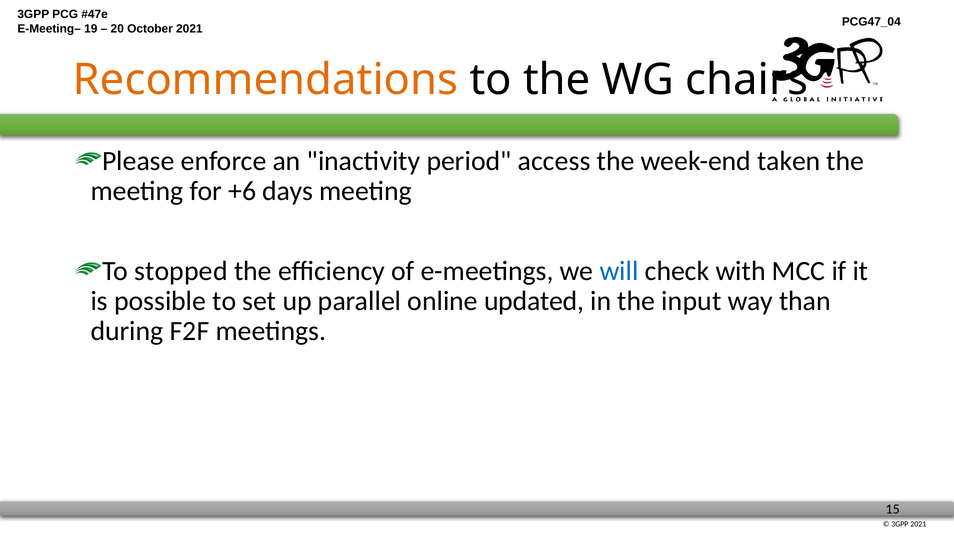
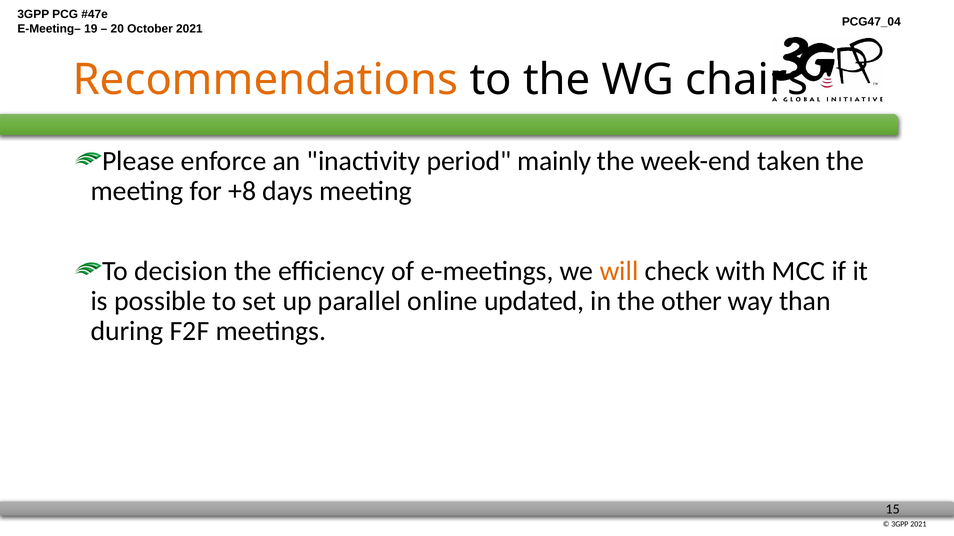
access: access -> mainly (554, 161)
+6: +6 -> +8 (242, 191)
stopped: stopped -> decision (181, 271)
will colour: blue -> orange (619, 271)
input: input -> other (692, 301)
